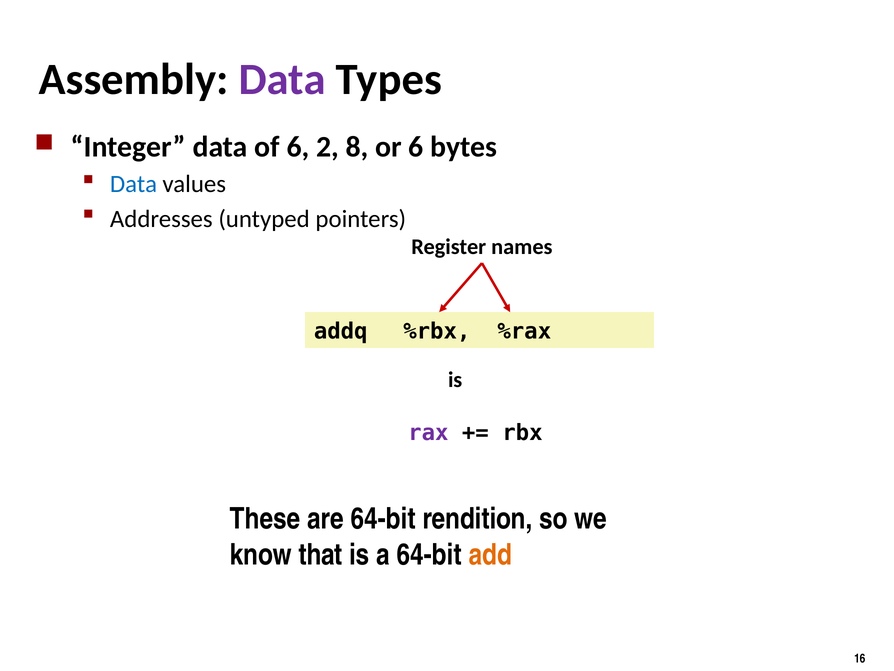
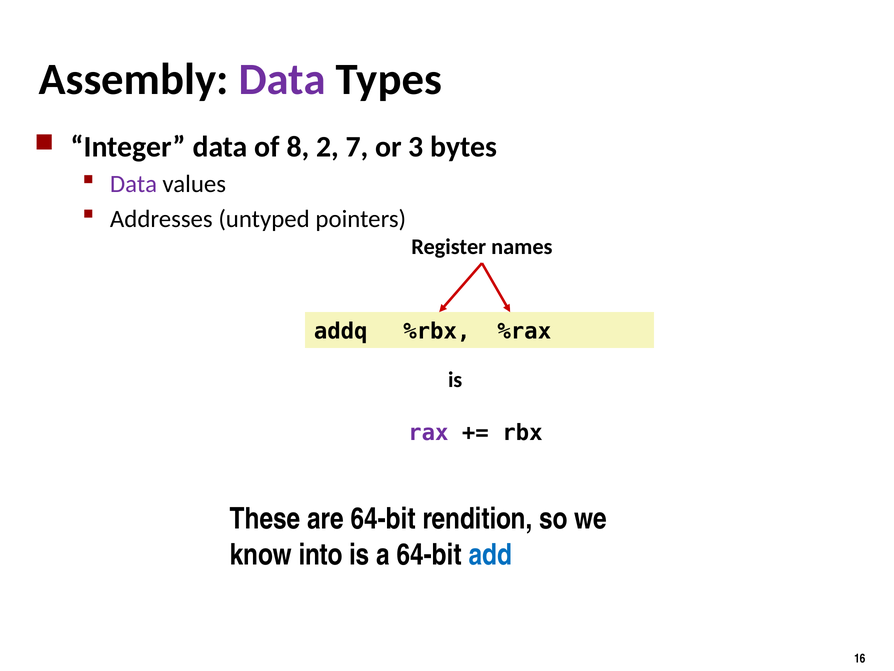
of 6: 6 -> 8 (298, 147)
8: 8 -> 7 (357, 147)
or 6: 6 -> 3 (416, 147)
Data colour: blue -> purple (134, 184)
that: that -> into (321, 554)
add colour: orange -> blue (490, 554)
